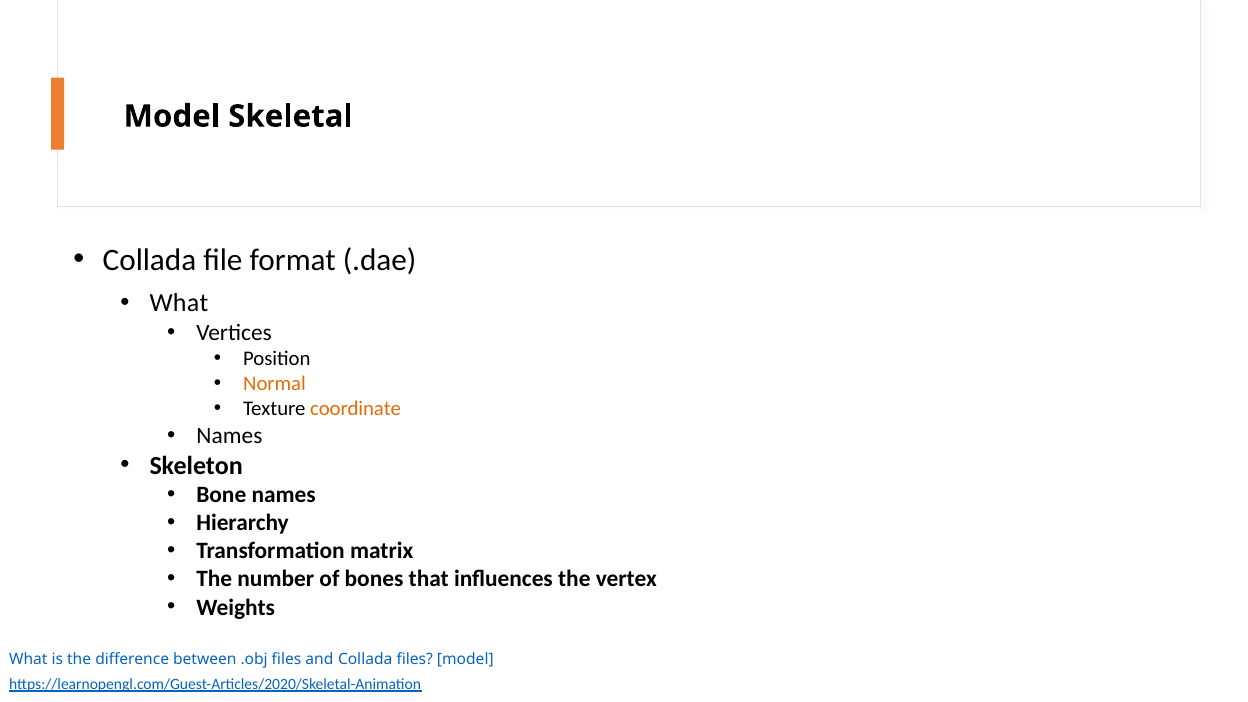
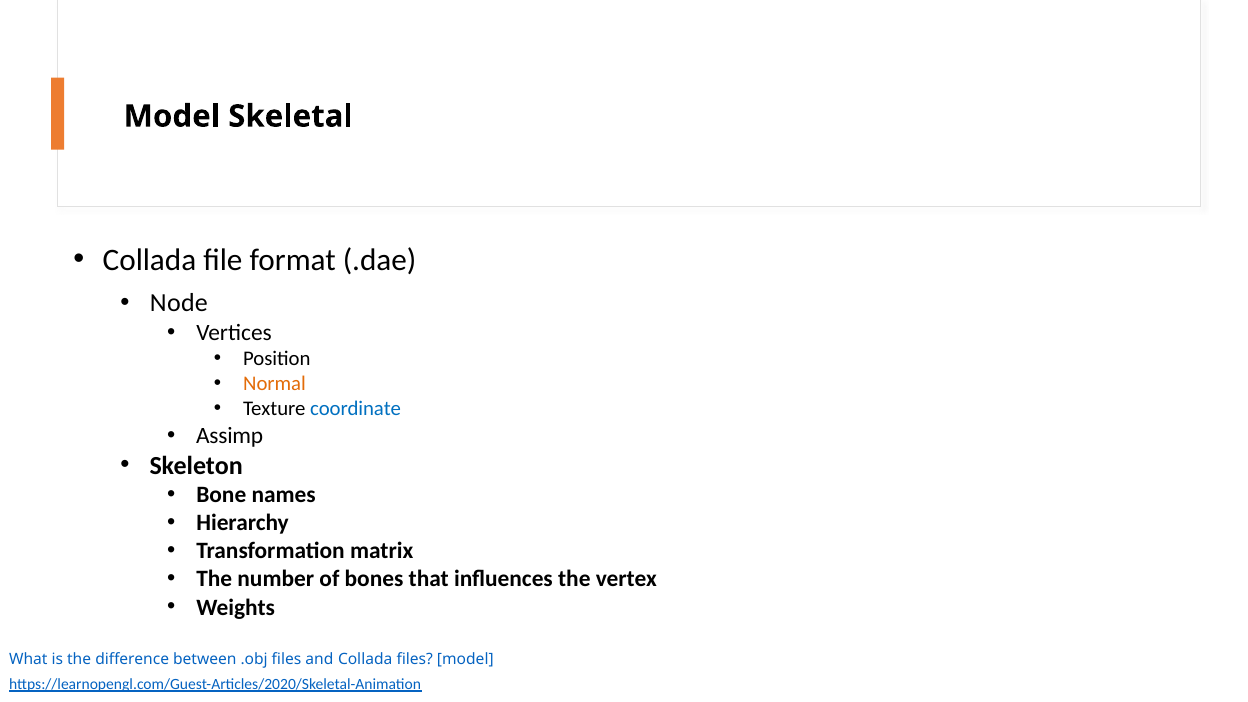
What: What -> Node (179, 303)
coordinate colour: orange -> blue (356, 409)
Names: Names -> Assimp (230, 436)
